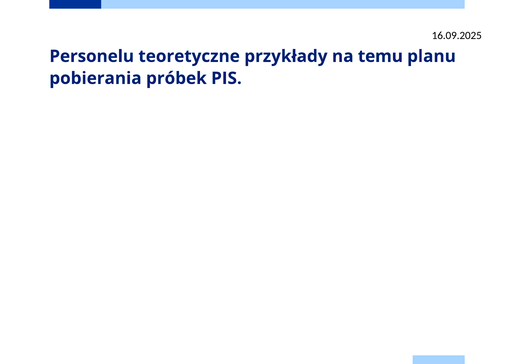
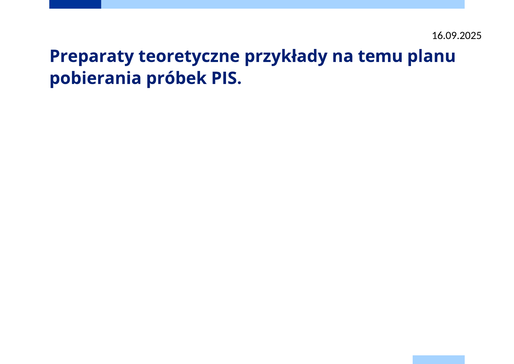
Personelu: Personelu -> Preparaty (92, 56)
